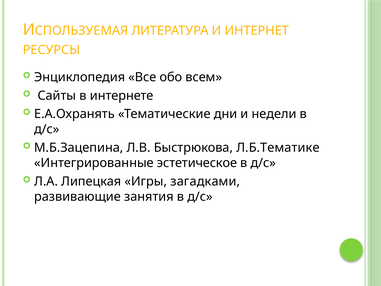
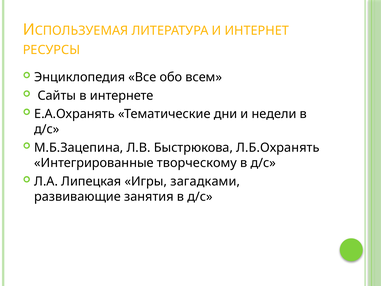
Л.Б.Тематике: Л.Б.Тематике -> Л.Б.Охранять (278, 148)
эстетическое: эстетическое -> творческому (197, 163)
